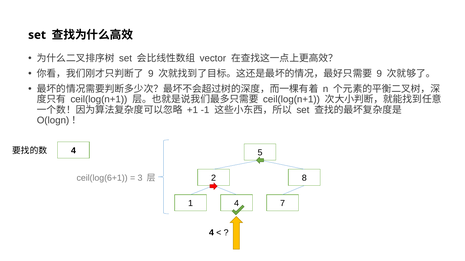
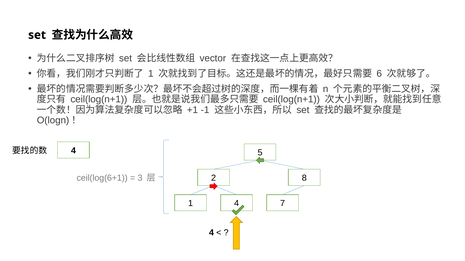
9: 9 -> 1 (151, 74)
9: 9 -> 6 (379, 74)
